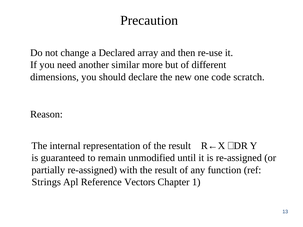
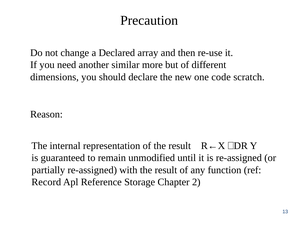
Strings: Strings -> Record (46, 182)
Vectors: Vectors -> Storage (140, 182)
1: 1 -> 2 (196, 182)
